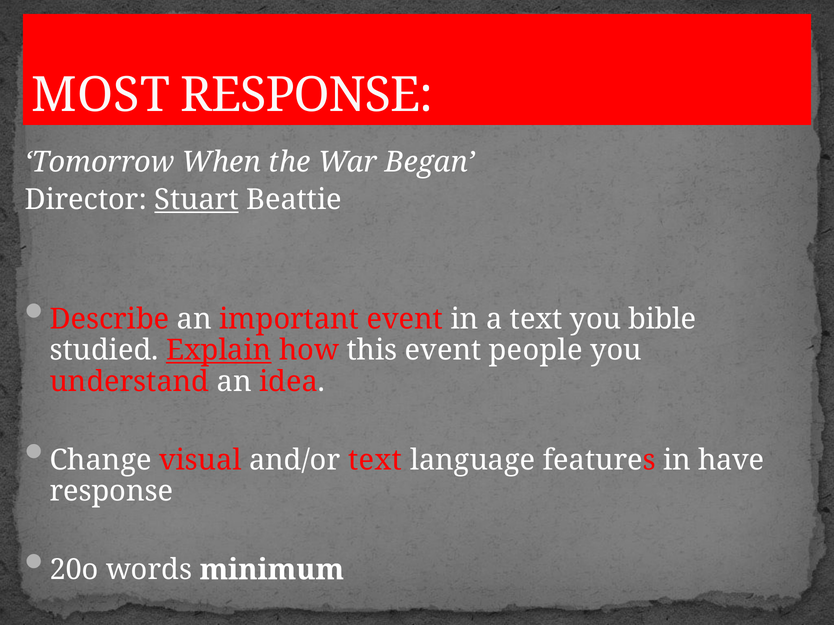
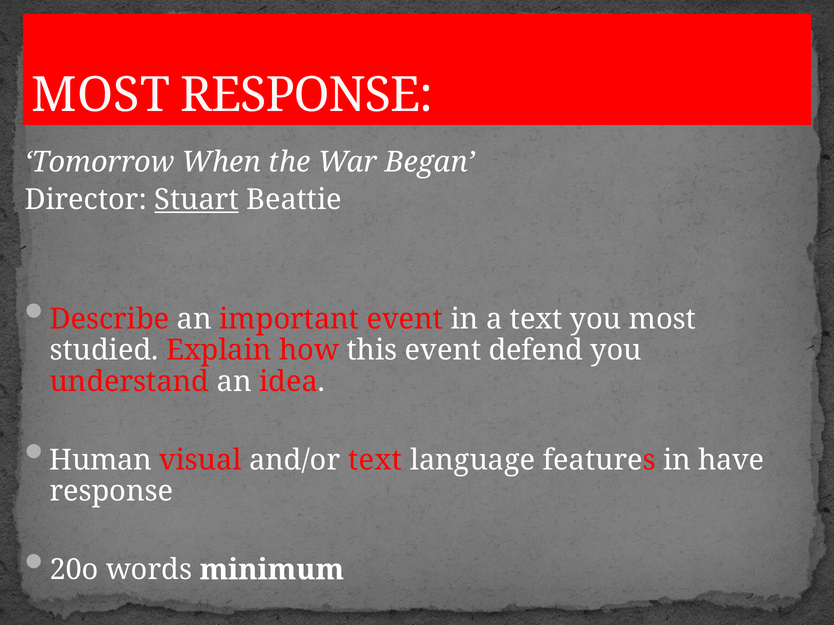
you bible: bible -> most (662, 319)
Explain underline: present -> none (219, 351)
people: people -> defend (536, 351)
Change: Change -> Human (101, 460)
